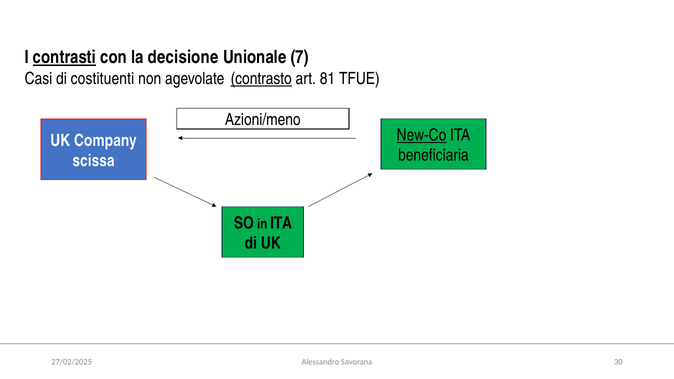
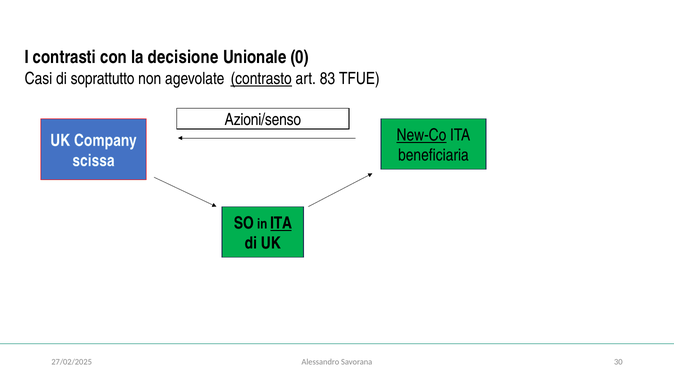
contrasti underline: present -> none (65, 57)
7: 7 -> 0 (300, 57)
costituenti: costituenti -> soprattutto (103, 79)
81: 81 -> 83 (328, 79)
Azioni/meno: Azioni/meno -> Azioni/senso (263, 120)
ITA underline: none -> present (281, 223)
